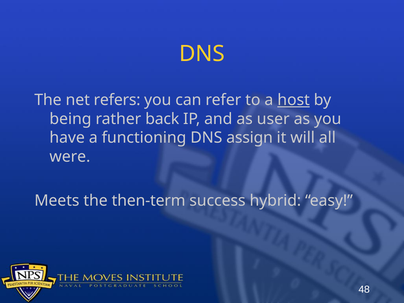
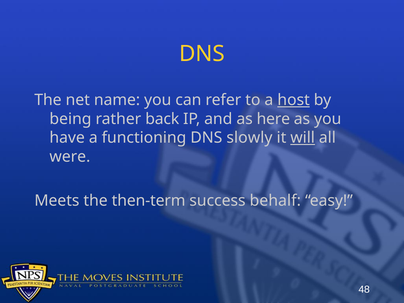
refers: refers -> name (117, 100)
user: user -> here (273, 119)
assign: assign -> slowly (249, 138)
will underline: none -> present (303, 138)
hybrid: hybrid -> behalf (275, 201)
